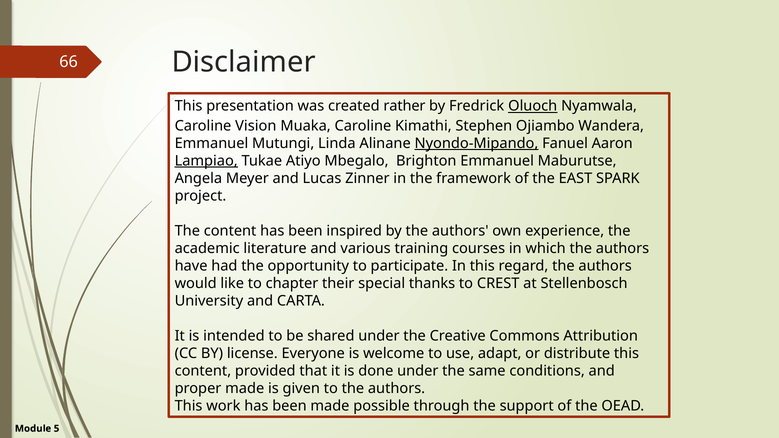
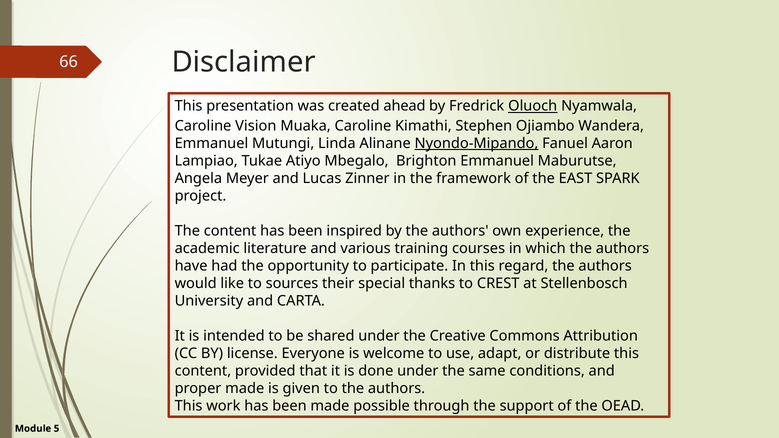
rather: rather -> ahead (404, 106)
Lampiao underline: present -> none (206, 161)
chapter: chapter -> sources (292, 284)
